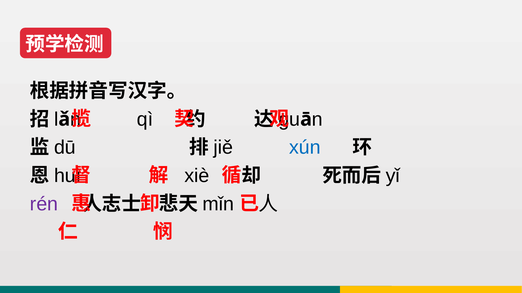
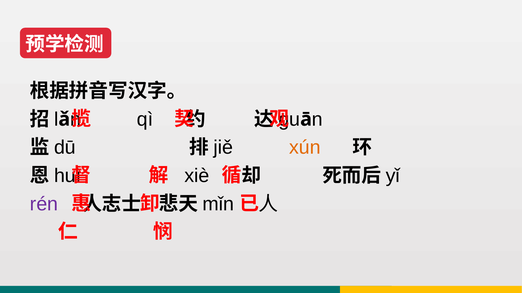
xún colour: blue -> orange (305, 148)
